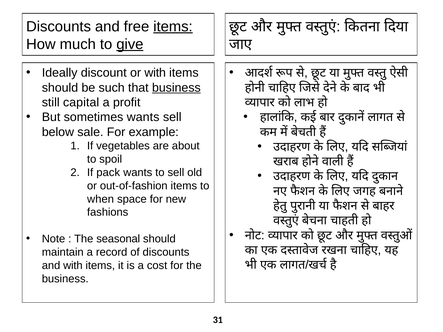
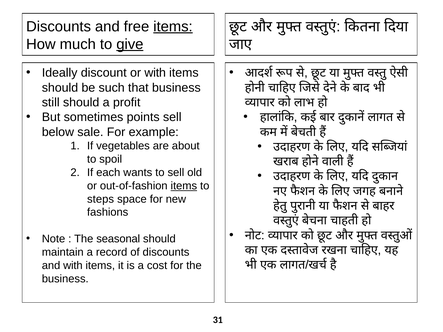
business underline: present -> none (176, 88)
still capital: capital -> should (81, 103)
sometimes wants: wants -> points (143, 117)
pack: pack -> each (108, 173)
items underline: none -> present (184, 186)
when: when -> steps (101, 199)
